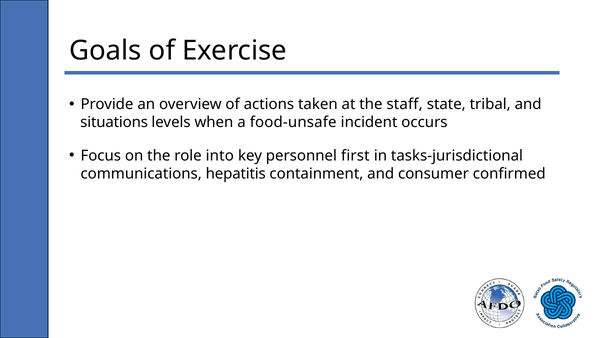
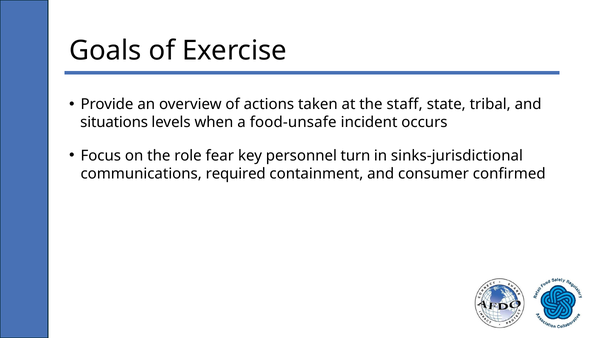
into: into -> fear (220, 156)
first: first -> turn (355, 156)
tasks-jurisdictional: tasks-jurisdictional -> sinks-jurisdictional (457, 156)
hepatitis: hepatitis -> required (236, 174)
